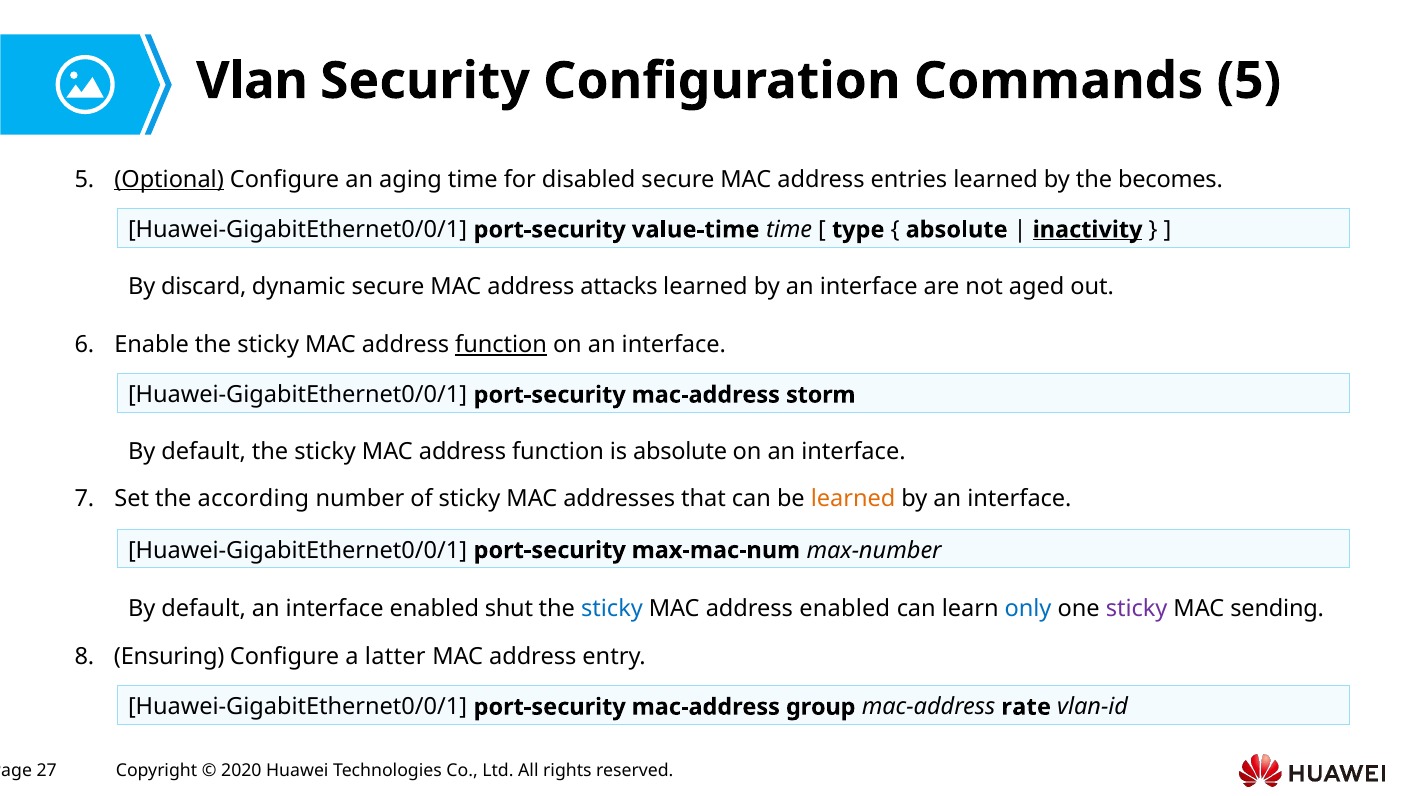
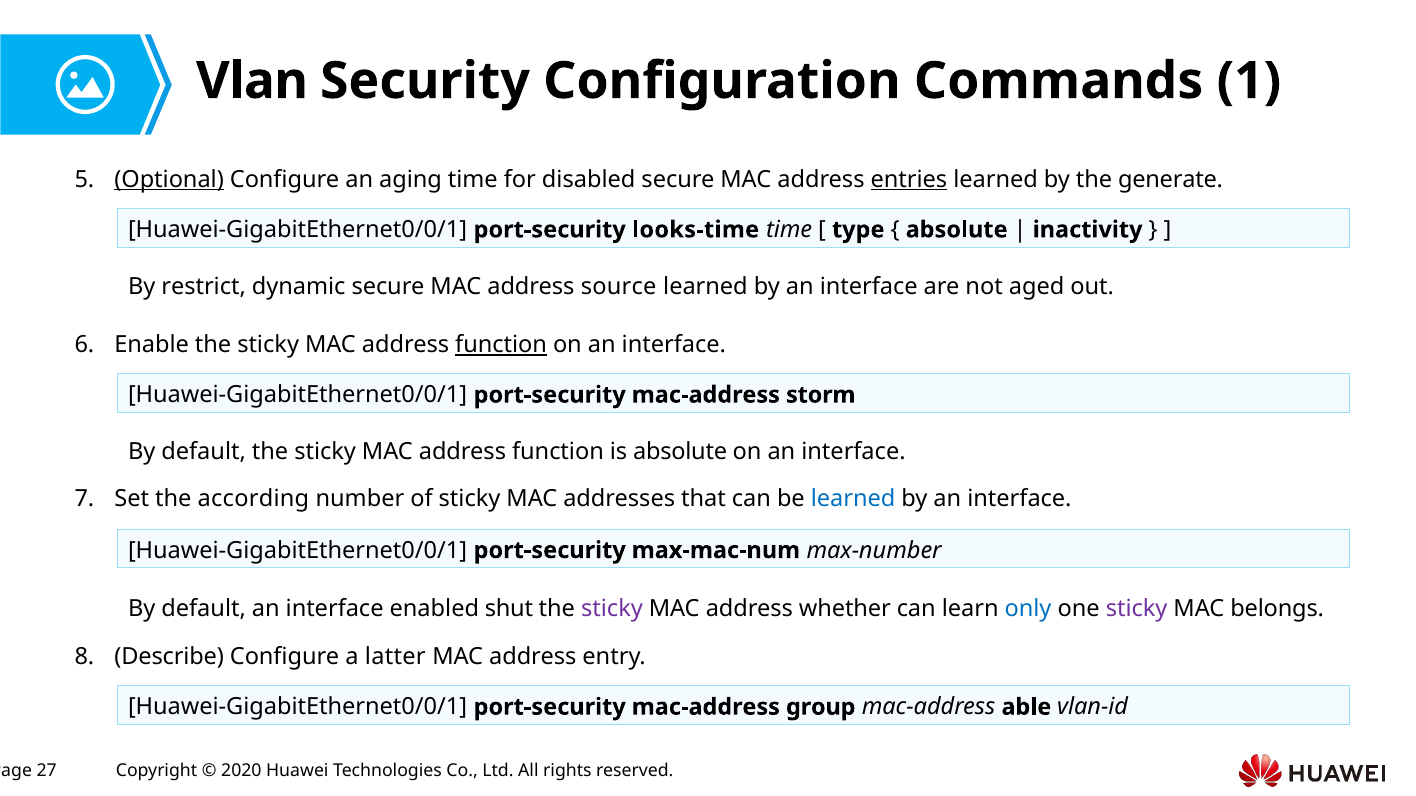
Commands 5: 5 -> 1 (1249, 81)
entries underline: none -> present (909, 180)
becomes: becomes -> generate (1170, 180)
value-time: value-time -> looks-time (696, 230)
inactivity underline: present -> none (1088, 230)
discard: discard -> restrict (204, 287)
attacks: attacks -> source (619, 287)
learned colour: orange -> blue (853, 499)
sticky colour: blue -> purple (612, 610)
address enabled: enabled -> whether (845, 610)
sending: sending -> belongs (1277, 610)
Ensuring: Ensuring -> Describe (169, 657)
rate: rate -> able (1026, 707)
